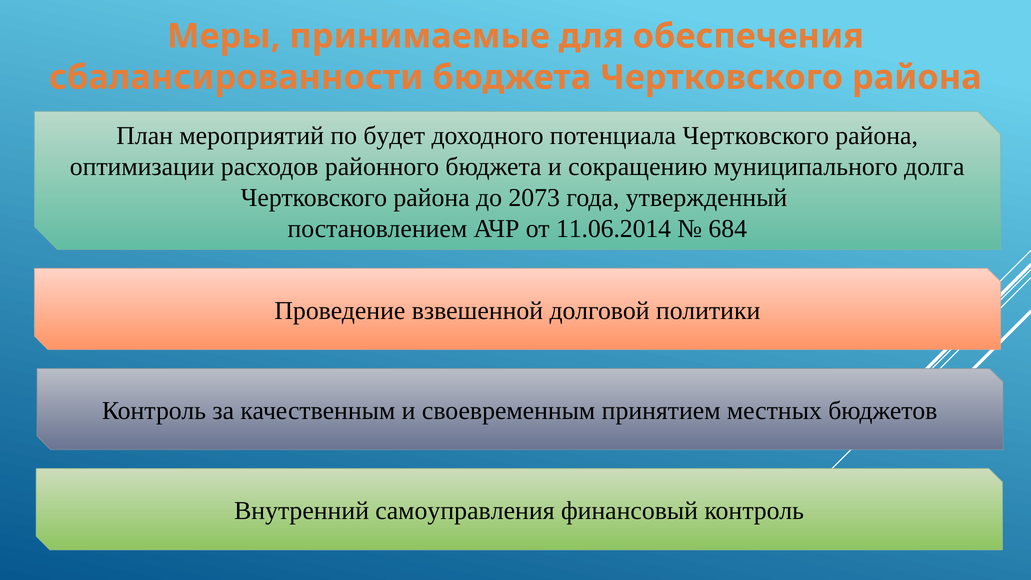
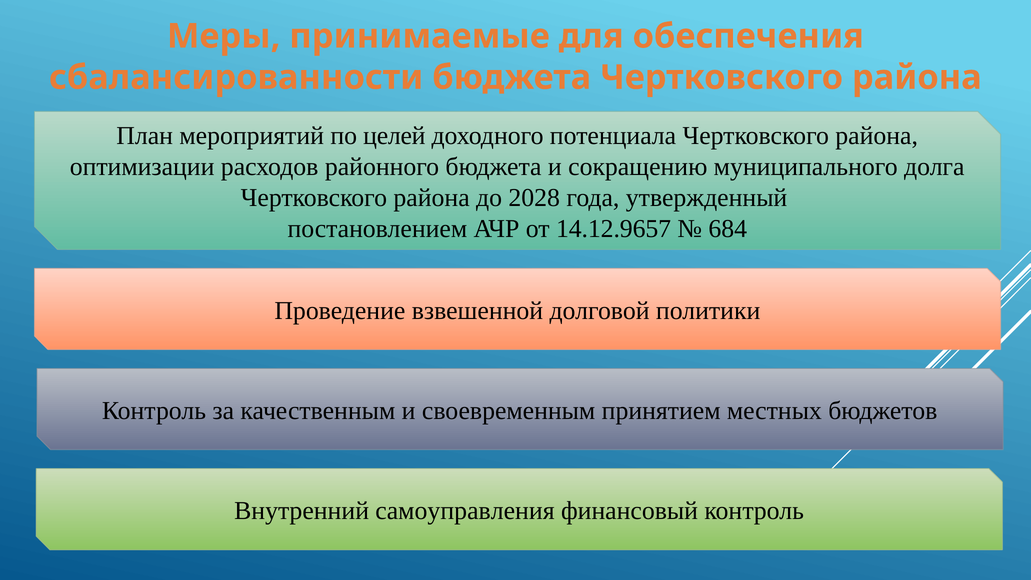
будет: будет -> целей (394, 136)
2073: 2073 -> 2028 (534, 198)
11.06.2014: 11.06.2014 -> 14.12.9657 (614, 229)
